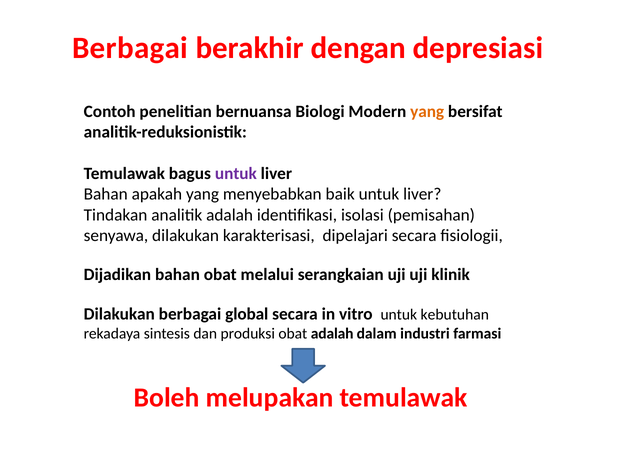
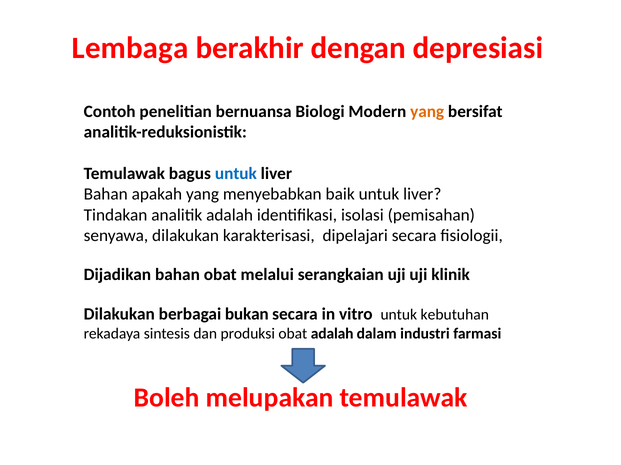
Berbagai: Berbagai -> Lembaga (130, 48)
untuk colour: purple -> blue (236, 174)
global: global -> bukan (247, 315)
